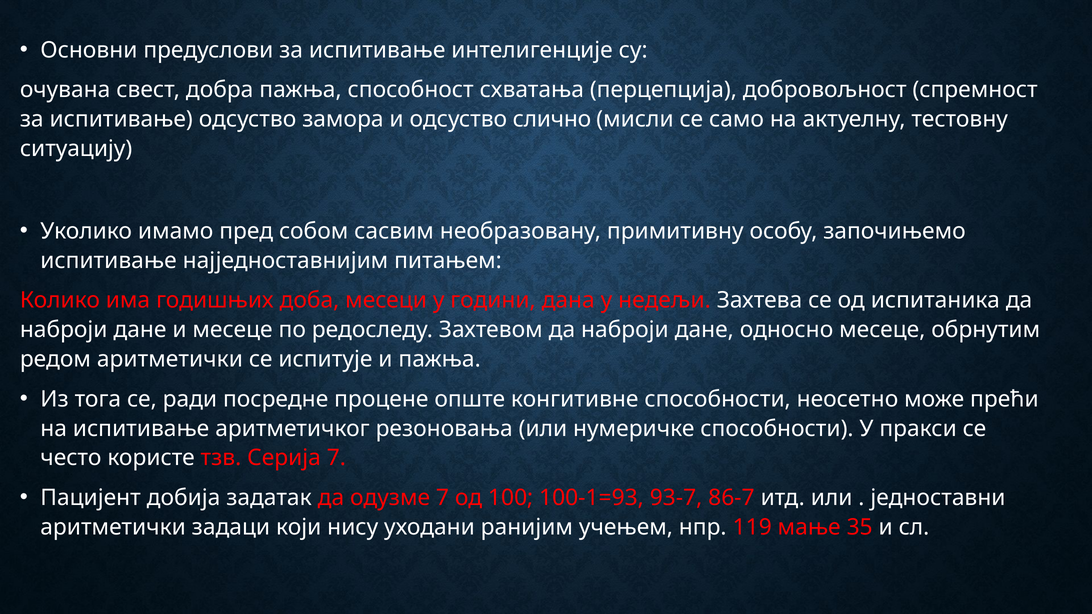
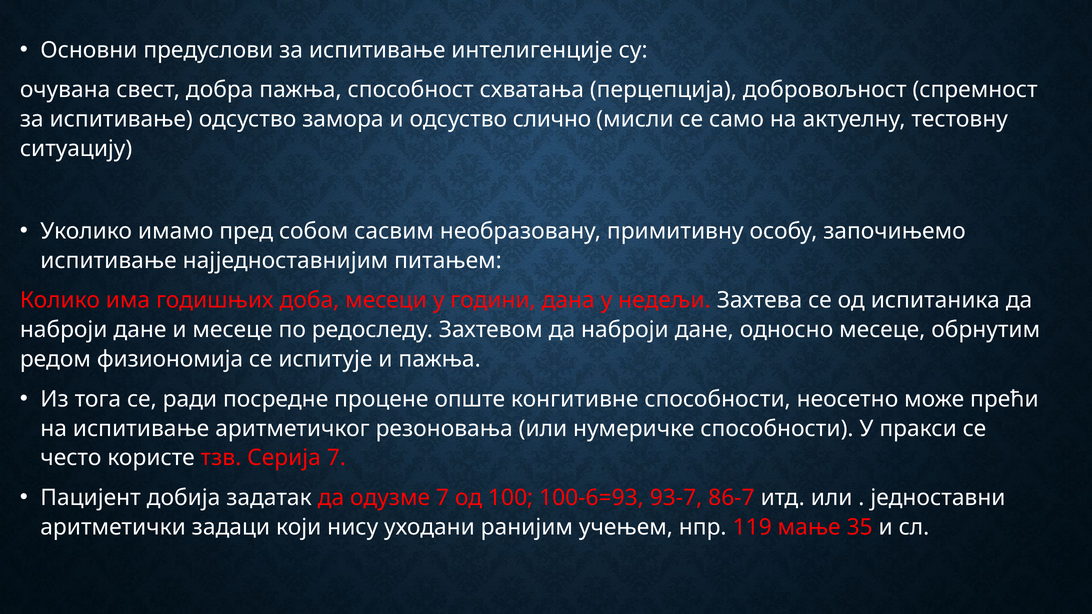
редом аритметички: аритметички -> физиономија (170, 360)
100-1=93: 100-1=93 -> 100-6=93 (591, 498)
